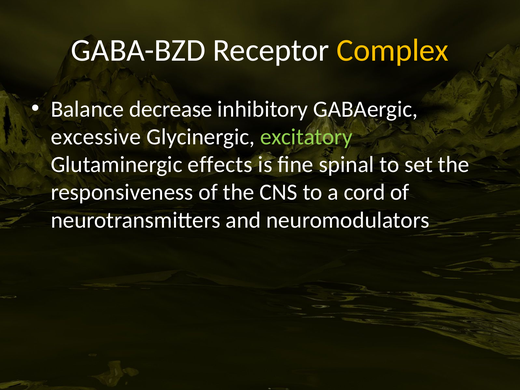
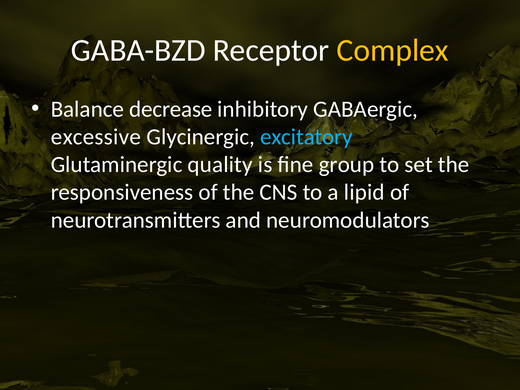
excitatory colour: light green -> light blue (306, 137)
effects: effects -> quality (220, 165)
spinal: spinal -> group (346, 165)
cord: cord -> lipid (364, 192)
